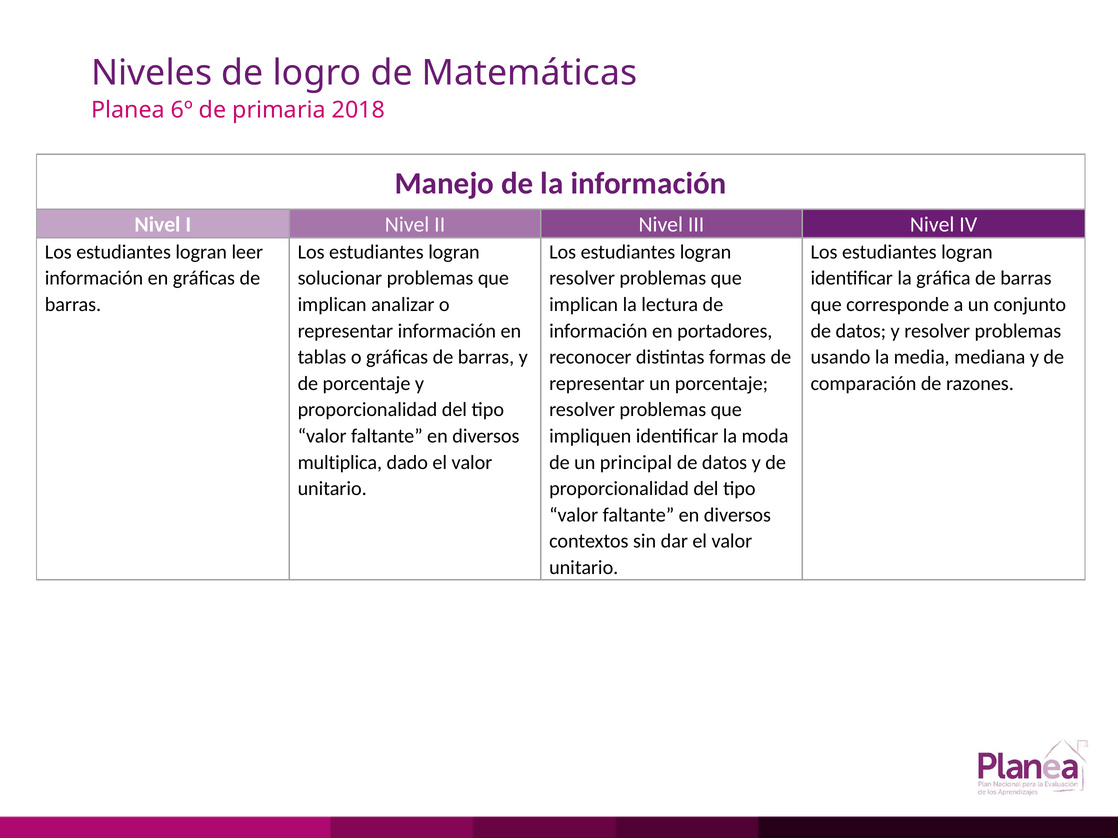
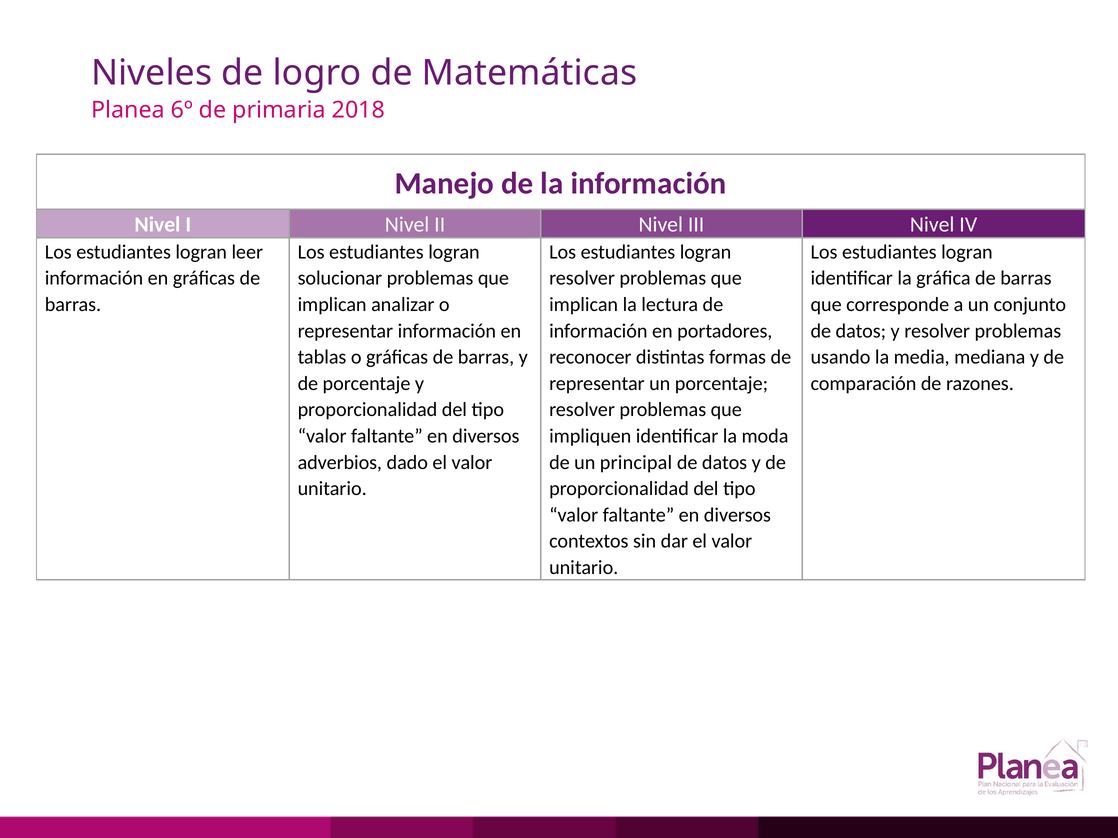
multiplica: multiplica -> adverbios (340, 463)
